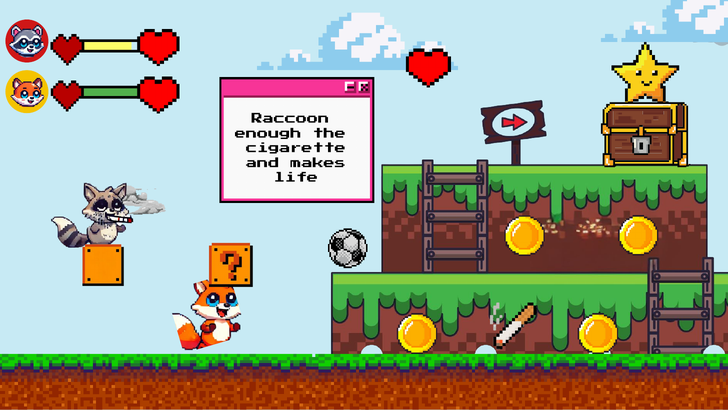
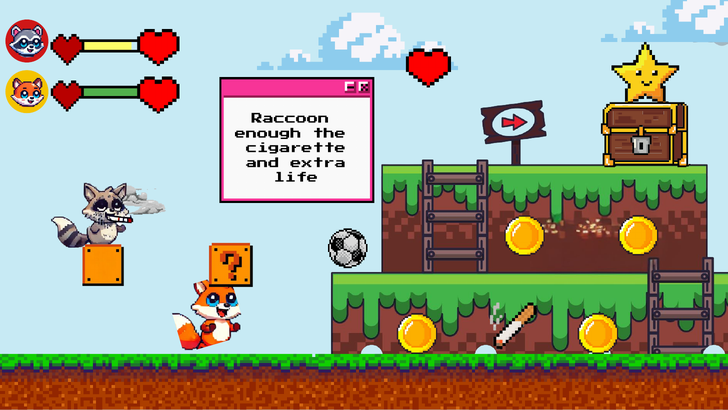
makes: makes -> extra (318, 165)
